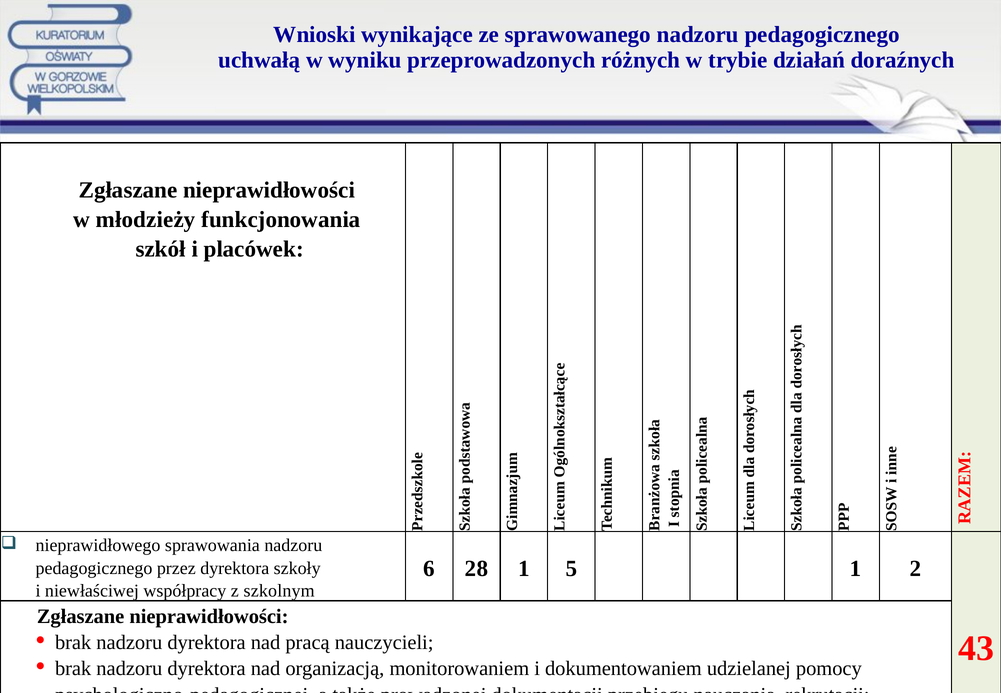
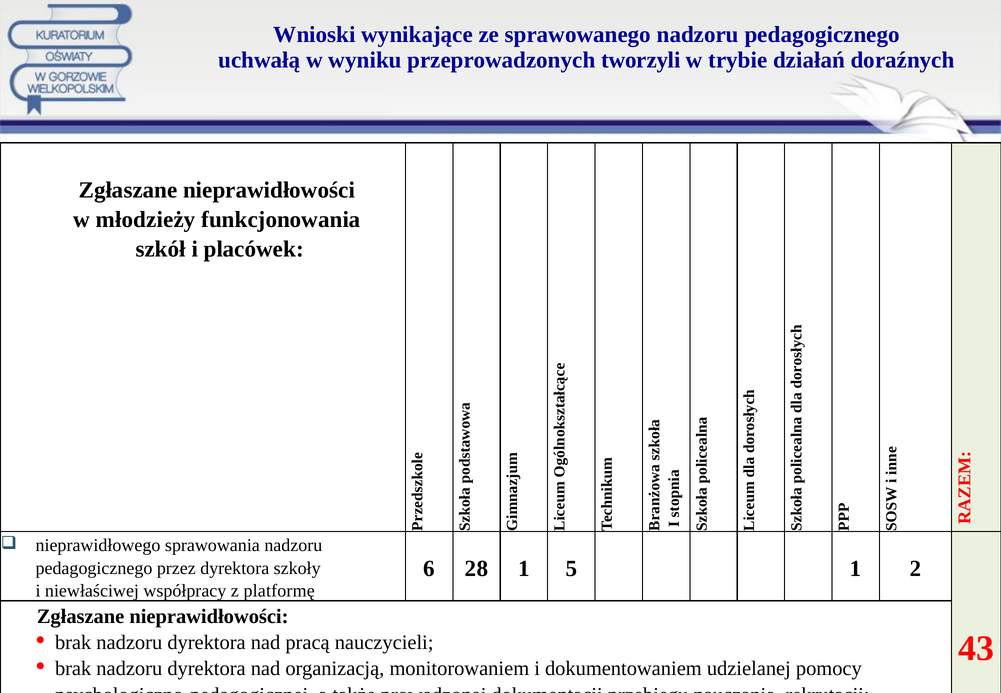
różnych: różnych -> tworzyli (641, 60)
szkolnym: szkolnym -> platformę (279, 591)
